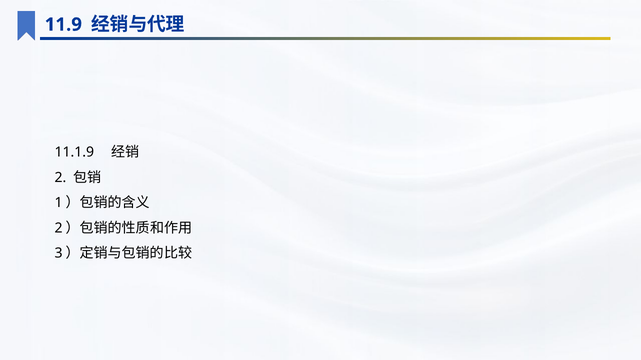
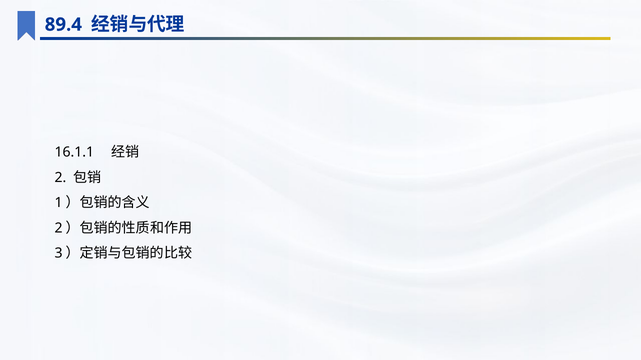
11.9: 11.9 -> 89.4 (63, 25)
11.1.9: 11.1.9 -> 16.1.1 (74, 153)
